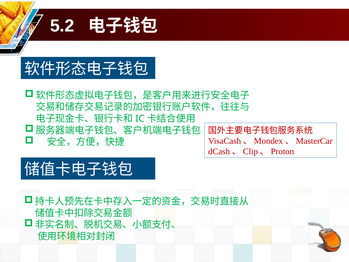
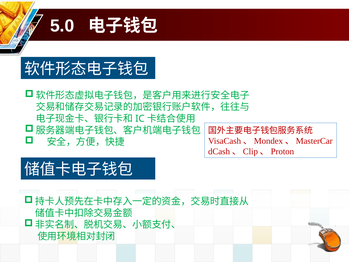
5.2: 5.2 -> 5.0 (62, 26)
